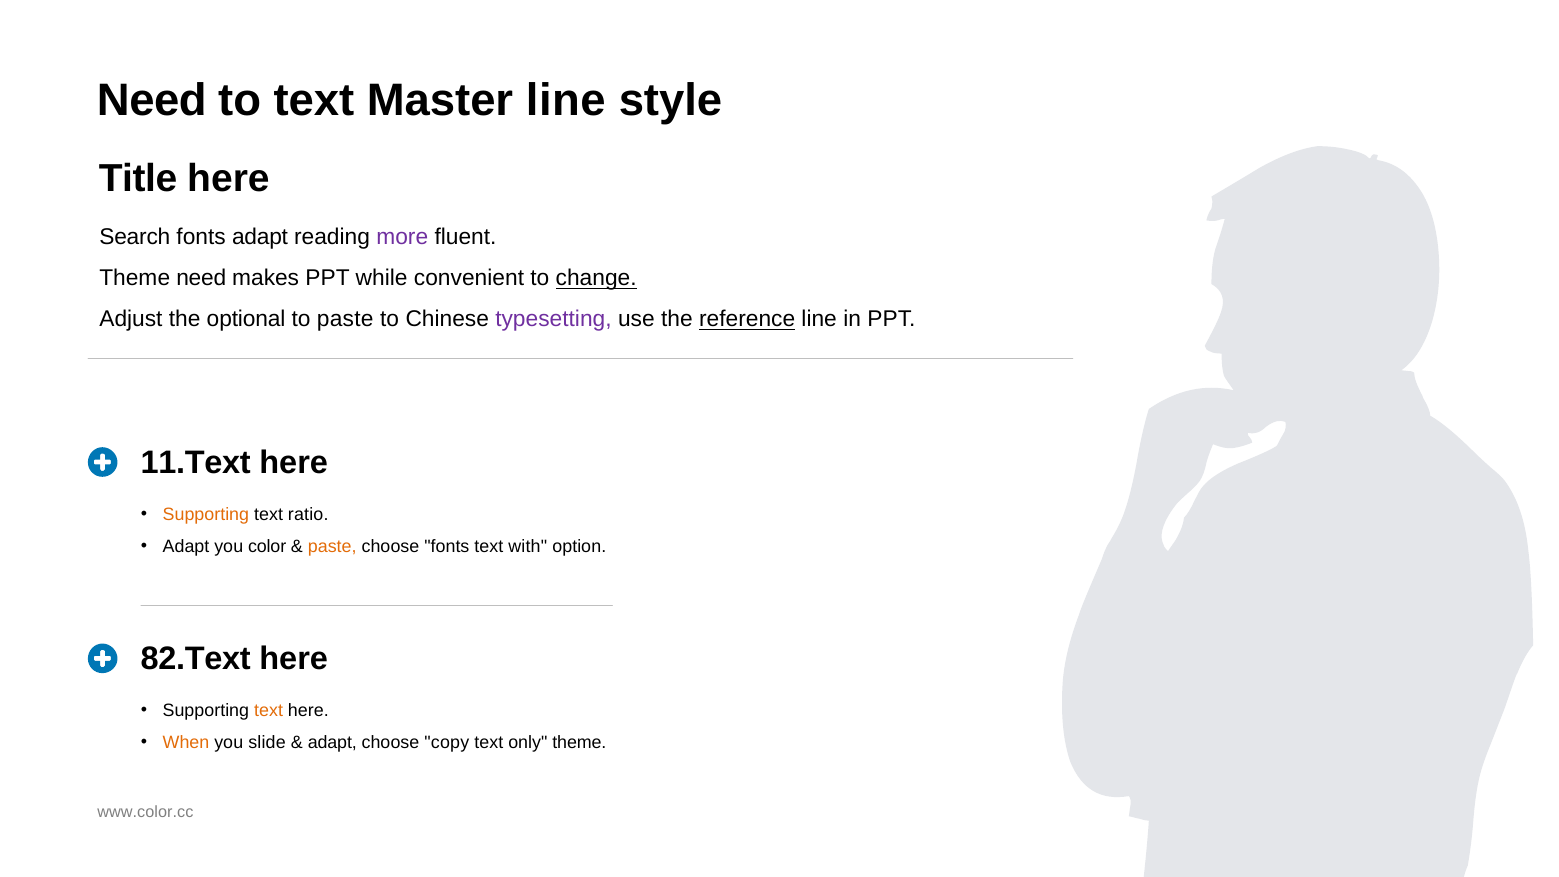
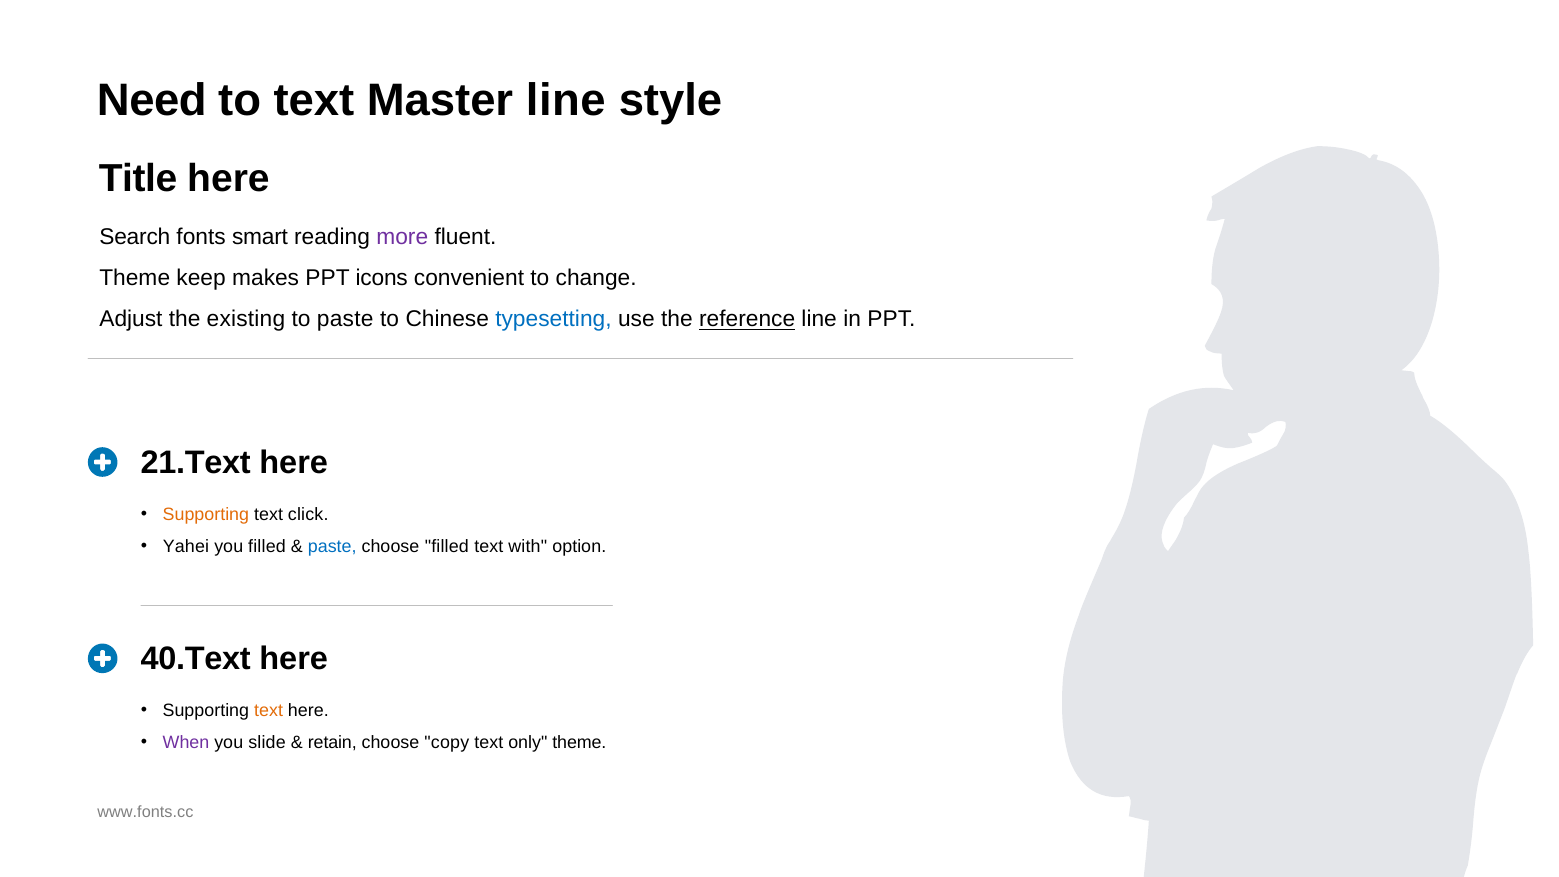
fonts adapt: adapt -> smart (260, 237)
Theme need: need -> keep (201, 278)
while: while -> icons (382, 278)
change underline: present -> none (596, 278)
optional: optional -> existing (246, 319)
typesetting colour: purple -> blue (553, 319)
11.Text: 11.Text -> 21.Text (196, 462)
ratio: ratio -> click (308, 514)
Adapt: Adapt -> Yahei (186, 547)
you color: color -> filled (267, 547)
paste colour: orange -> blue (332, 547)
choose fonts: fonts -> filled (447, 547)
82.Text: 82.Text -> 40.Text (196, 659)
When colour: orange -> purple (186, 743)
adapt: adapt -> retain (332, 743)
www.color.cc: www.color.cc -> www.fonts.cc (145, 812)
